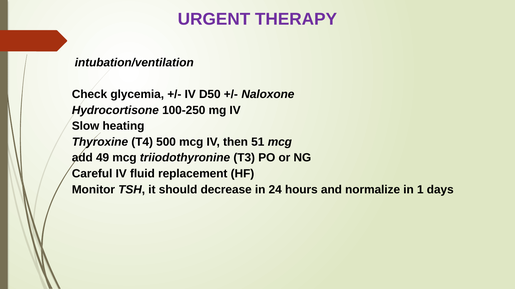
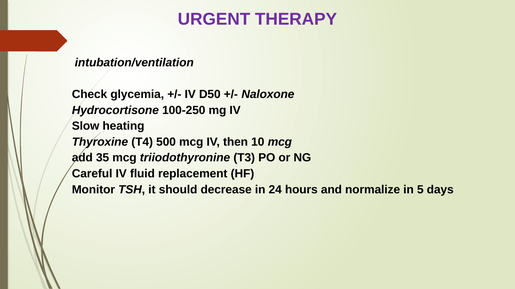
51: 51 -> 10 (258, 142)
49: 49 -> 35 (103, 158)
1: 1 -> 5 (420, 190)
